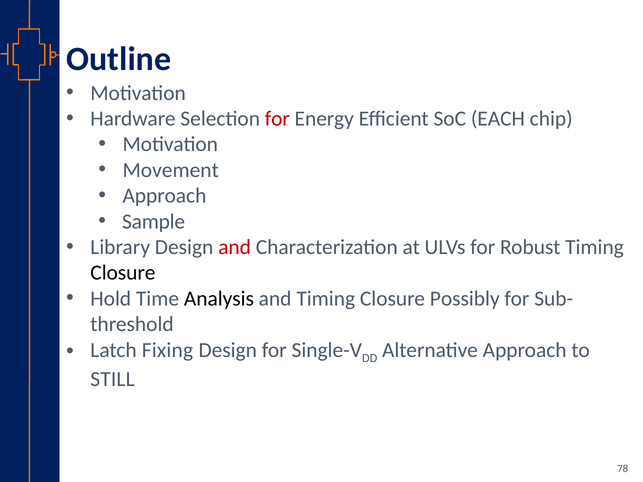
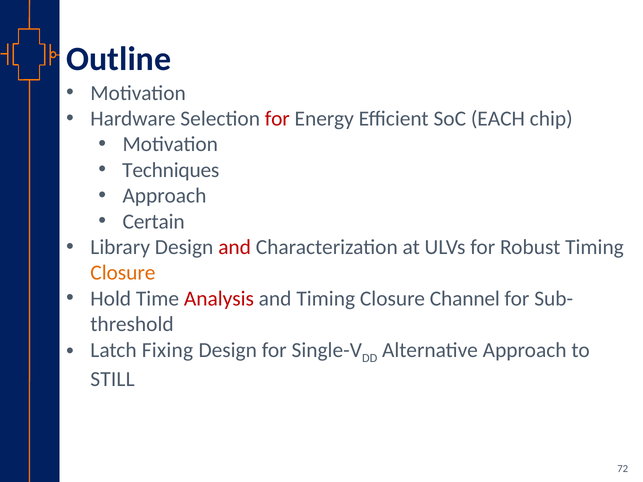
Movement: Movement -> Techniques (171, 170)
Sample: Sample -> Certain (154, 222)
Closure colour: black -> orange (123, 273)
Analysis colour: black -> red (219, 299)
Possibly: Possibly -> Channel (465, 299)
78: 78 -> 72 (623, 469)
